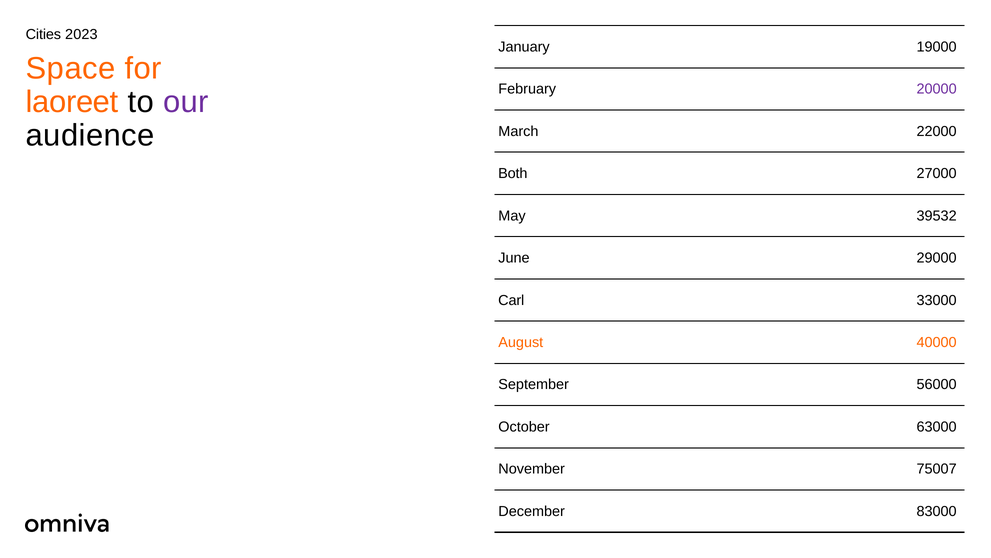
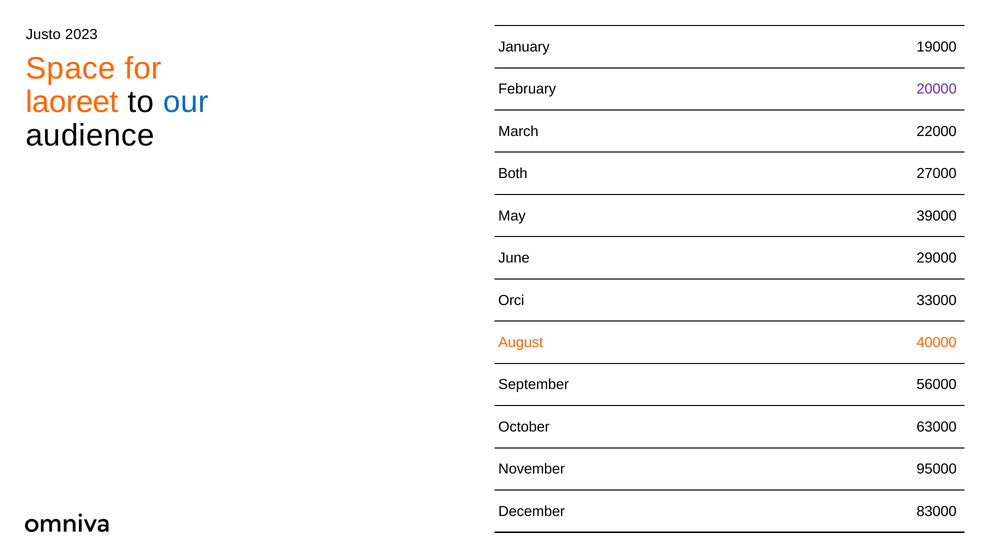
Cities: Cities -> Justo (43, 34)
our colour: purple -> blue (186, 102)
39532: 39532 -> 39000 (937, 216)
Carl: Carl -> Orci (511, 300)
75007: 75007 -> 95000 (937, 469)
